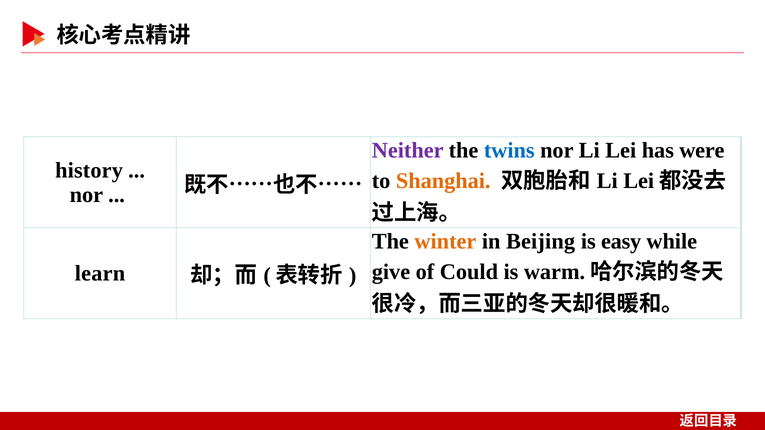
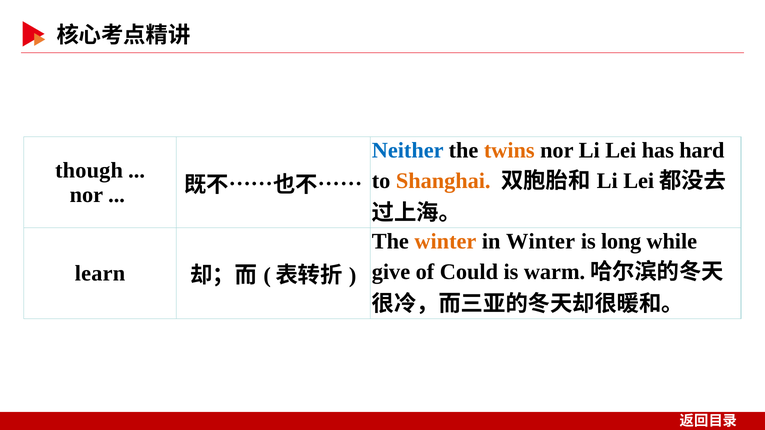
Neither colour: purple -> blue (408, 150)
twins colour: blue -> orange (509, 150)
were: were -> hard (702, 150)
history: history -> though (89, 170)
in Beijing: Beijing -> Winter (541, 241)
easy: easy -> long (621, 241)
